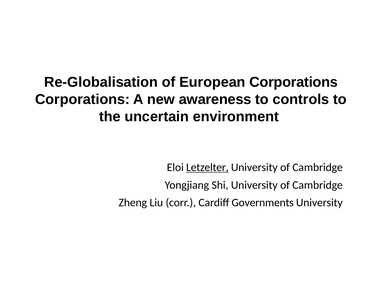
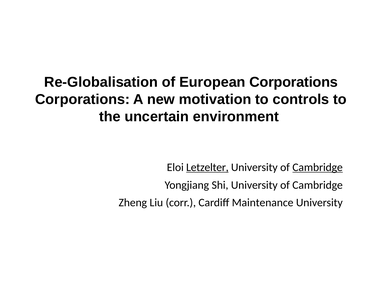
awareness: awareness -> motivation (215, 100)
Cambridge underline: none -> present (318, 168)
Governments: Governments -> Maintenance (263, 203)
